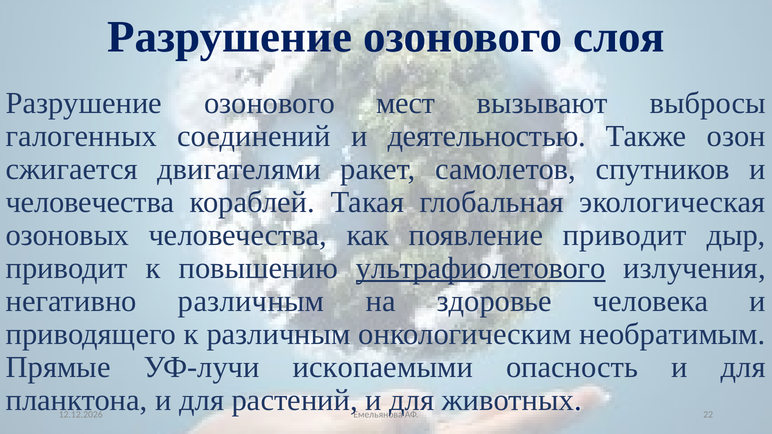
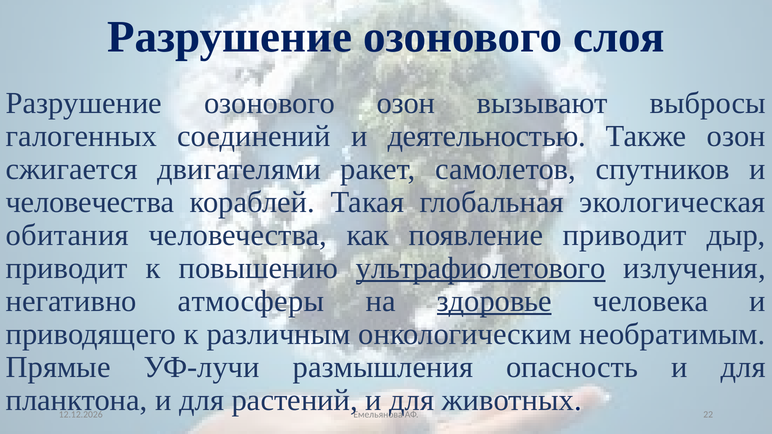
озонового мест: мест -> озон (406, 103)
озоновых: озоновых -> обитания (67, 235)
негативно различным: различным -> атмосферы (251, 301)
здоровье underline: none -> present (494, 301)
ископаемыми: ископаемыми -> размышления (383, 367)
